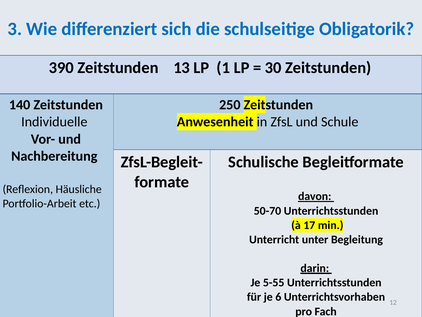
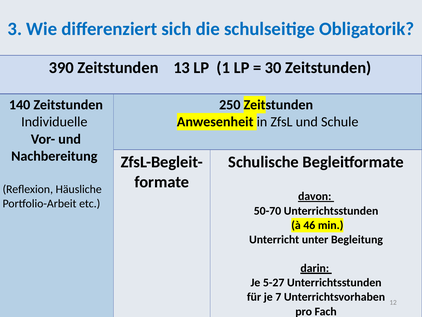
17: 17 -> 46 (309, 225)
5-55: 5-55 -> 5-27 (274, 282)
6: 6 -> 7 (278, 297)
